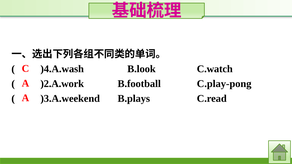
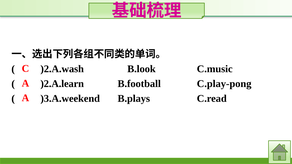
)4.A.wash: )4.A.wash -> )2.A.wash (62, 69)
C.watch: C.watch -> C.music (215, 69)
)2.A.work: )2.A.work -> )2.A.learn (62, 84)
